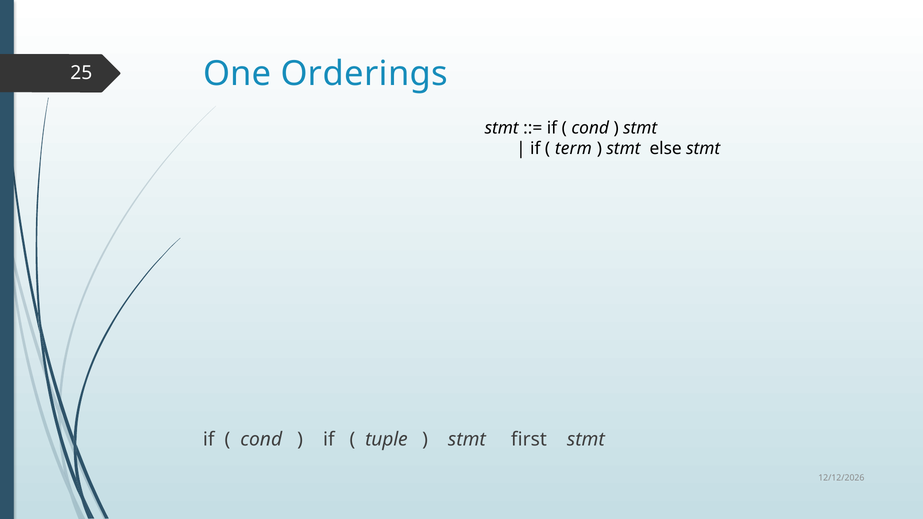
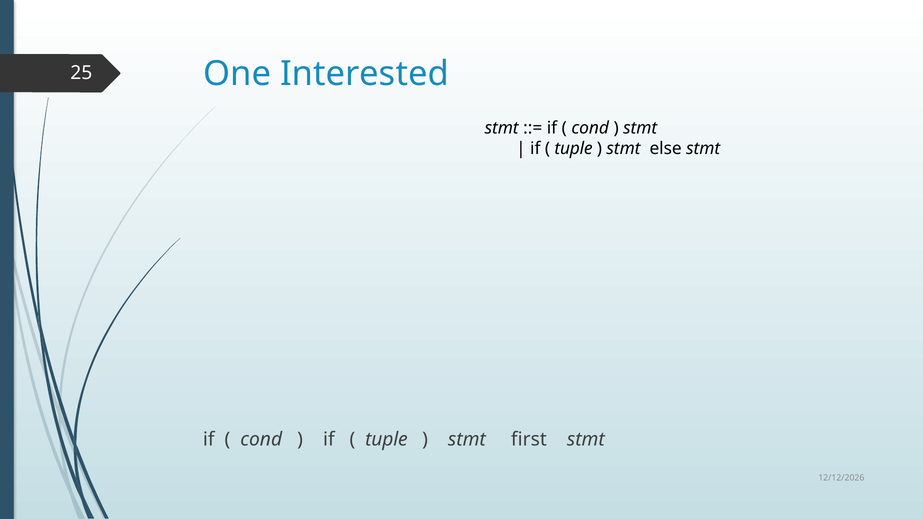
Orderings: Orderings -> Interested (364, 74)
term: term -> tuple (574, 149)
